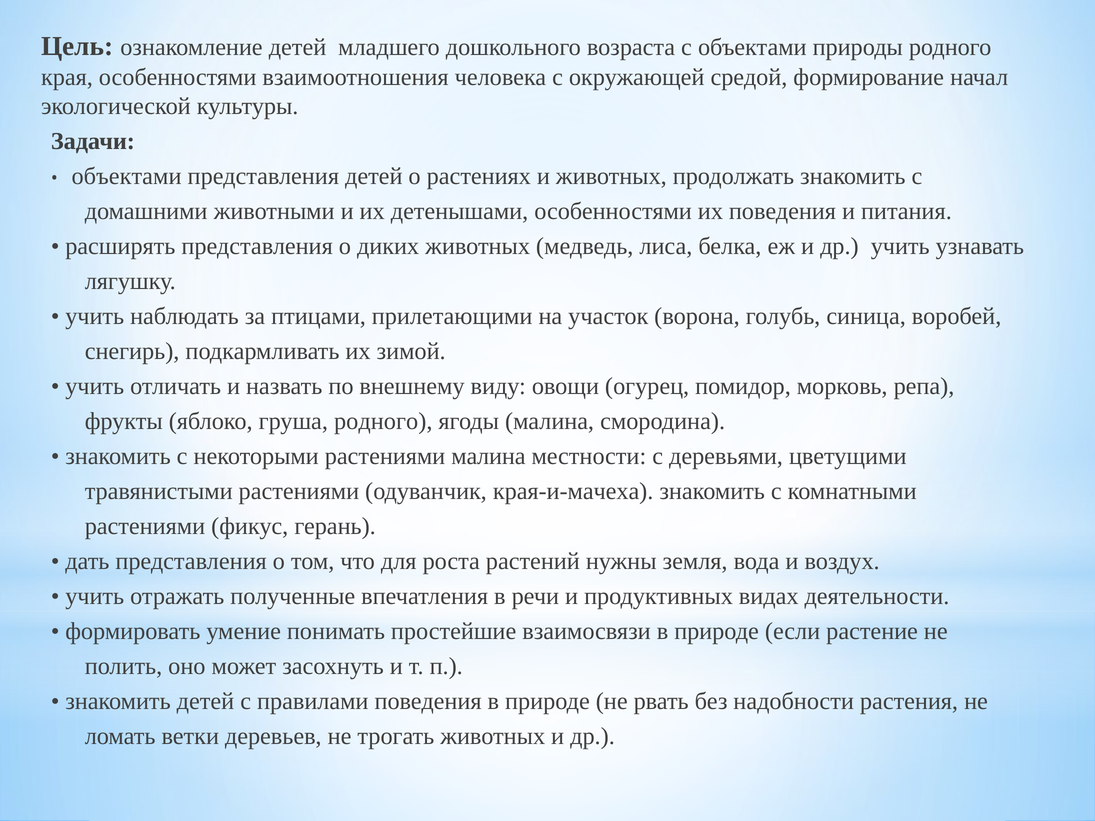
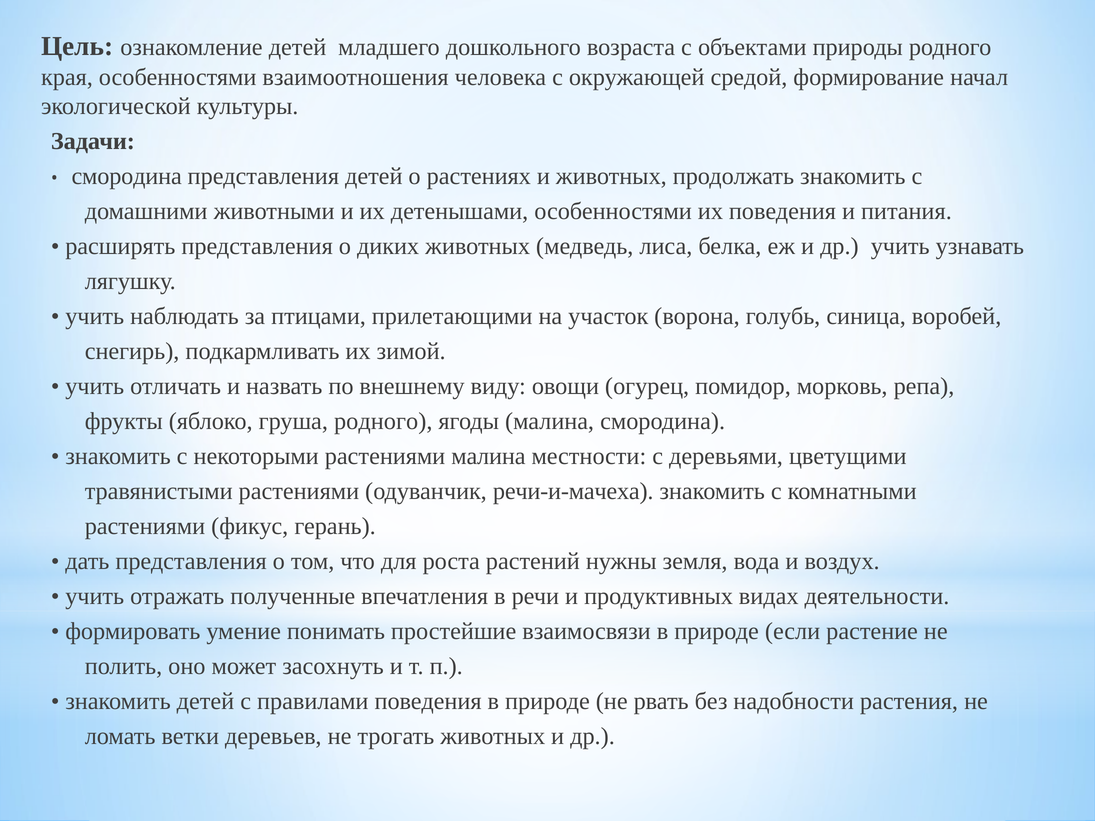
объектами: объектами -> смородина (127, 176)
края-и-мачеха: края-и-мачеха -> речи-и-мачеха (573, 491)
